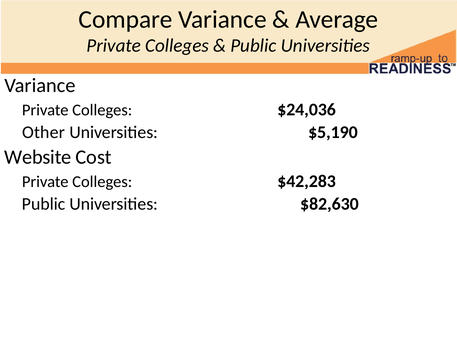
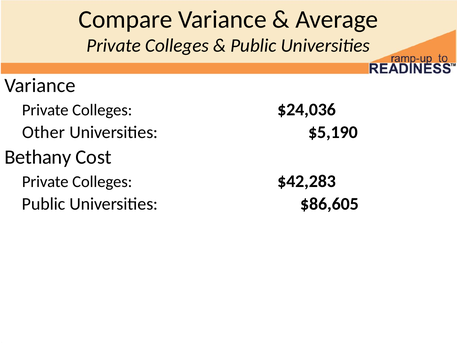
Website: Website -> Bethany (38, 157)
$82,630: $82,630 -> $86,605 (329, 204)
